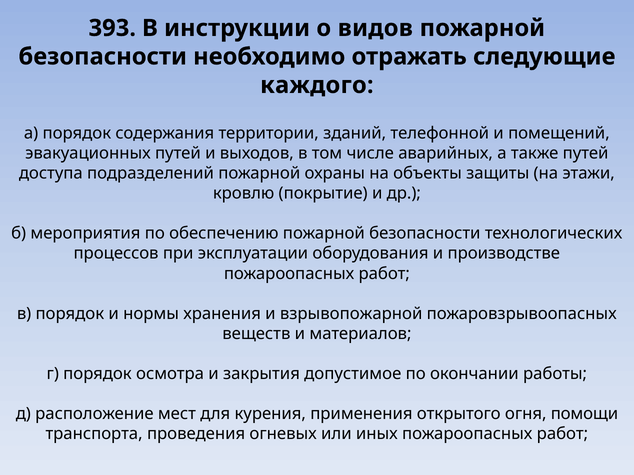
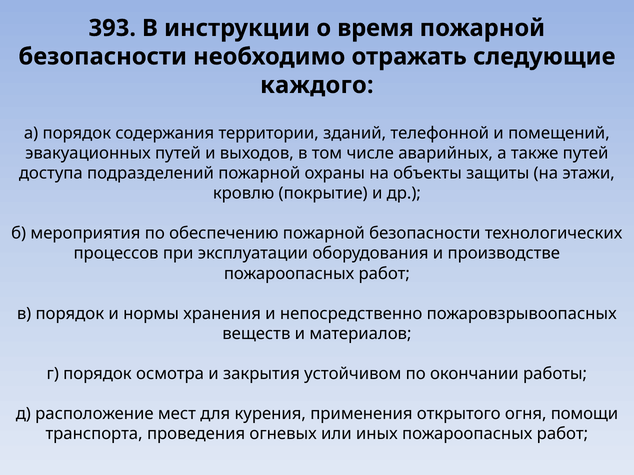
видов: видов -> время (376, 28)
взрывопожарной: взрывопожарной -> непосредственно (351, 314)
допустимое: допустимое -> устойчивом (353, 374)
